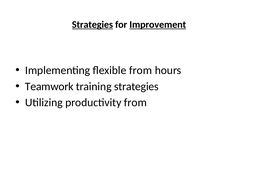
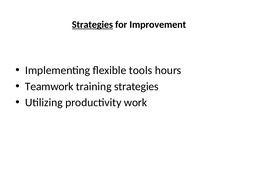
Improvement underline: present -> none (158, 25)
flexible from: from -> tools (141, 70)
productivity from: from -> work (136, 102)
